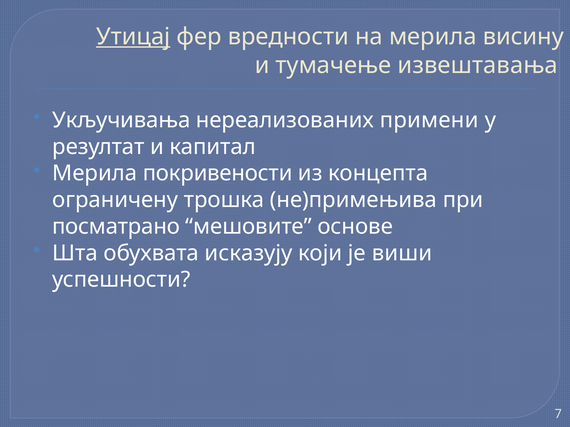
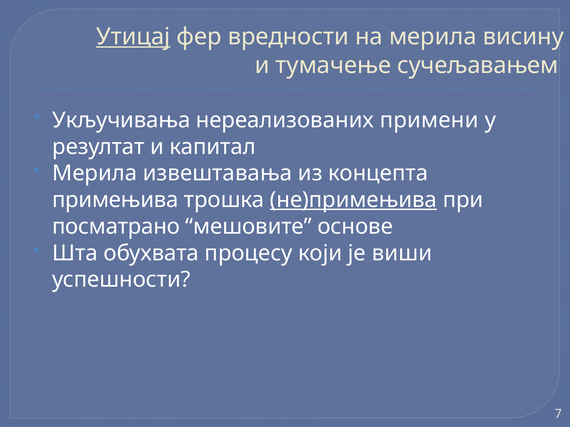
извештавања: извештавања -> сучељавањем (478, 65)
покривености: покривености -> извештавања (217, 174)
ограничену: ограничену -> примењива (115, 200)
не)примењива underline: none -> present (353, 200)
исказују: исказују -> процесу (249, 253)
